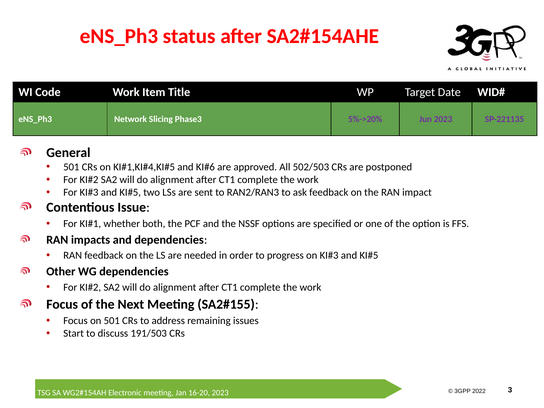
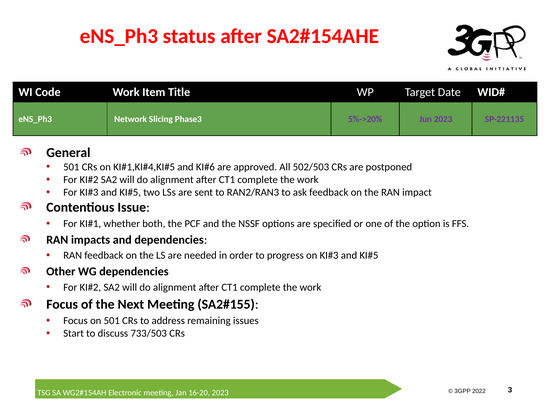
191/503: 191/503 -> 733/503 (149, 333)
